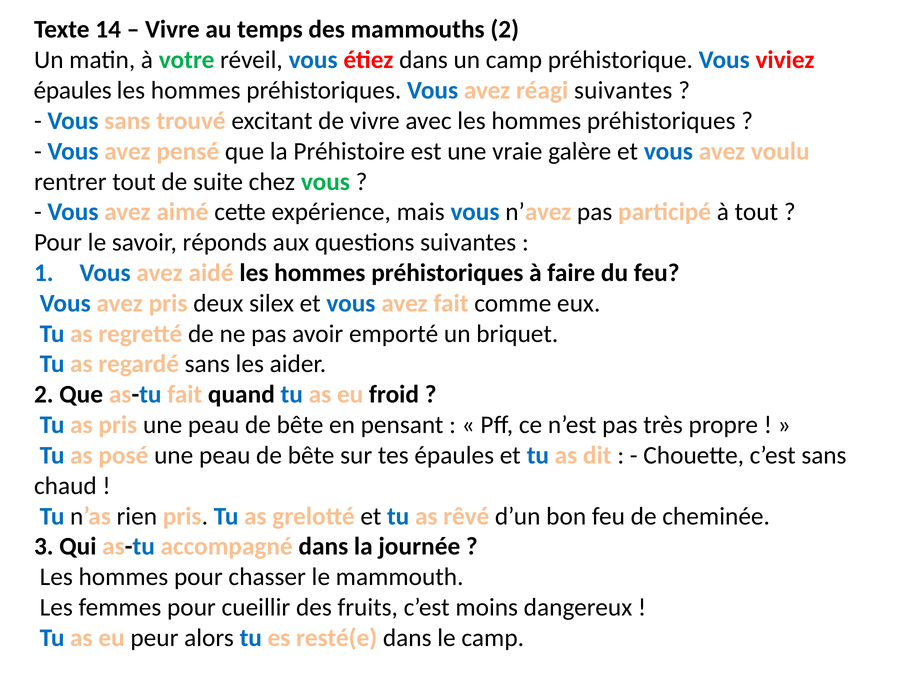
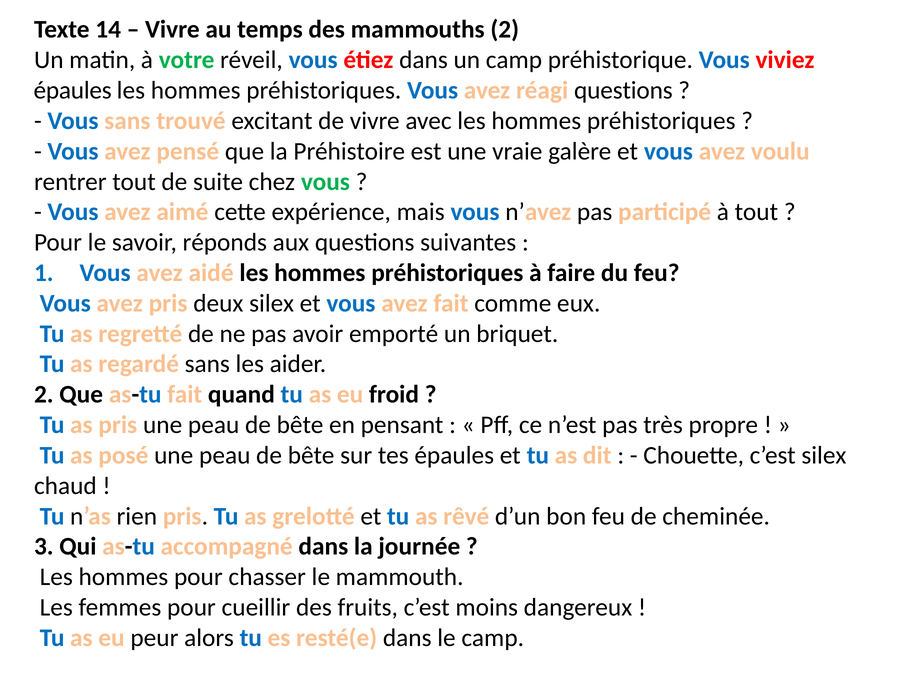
réagi suivantes: suivantes -> questions (623, 90)
c’est sans: sans -> silex (824, 455)
